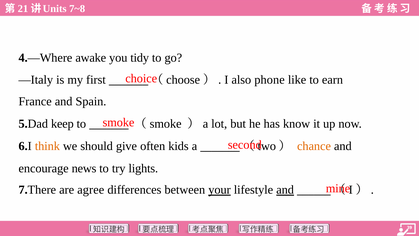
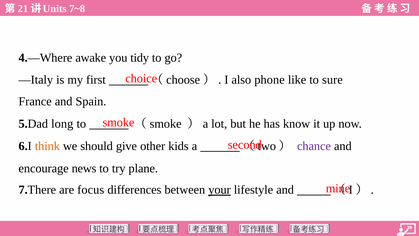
earn: earn -> sure (332, 80)
keep: keep -> long (62, 124)
often: often -> other (153, 146)
chance colour: orange -> purple (314, 146)
lights: lights -> plane (143, 168)
agree: agree -> focus (91, 190)
and underline: present -> none (285, 190)
